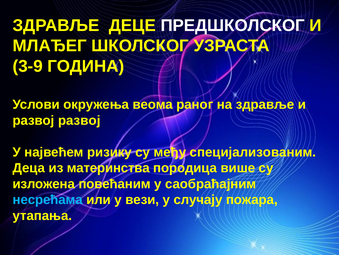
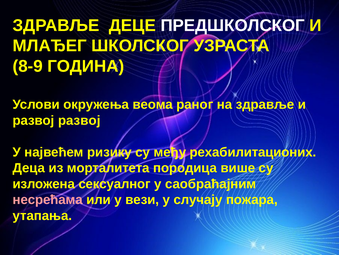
3-9: 3-9 -> 8-9 (28, 66)
специјализованим: специјализованим -> рехабилитационих (253, 152)
материнства: материнства -> морталитета (108, 168)
повећаним: повећаним -> сексуалног (115, 183)
несрећама colour: light blue -> pink (48, 199)
